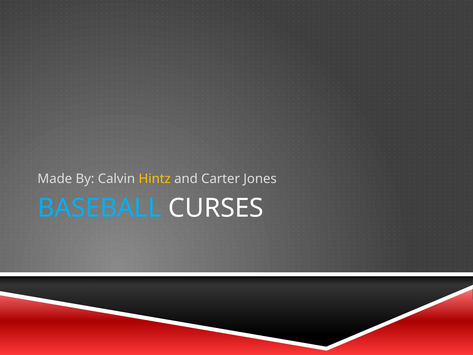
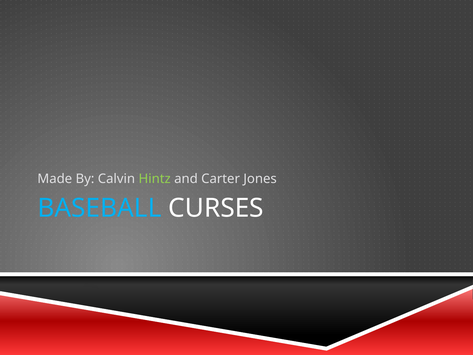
Hintz colour: yellow -> light green (155, 179)
